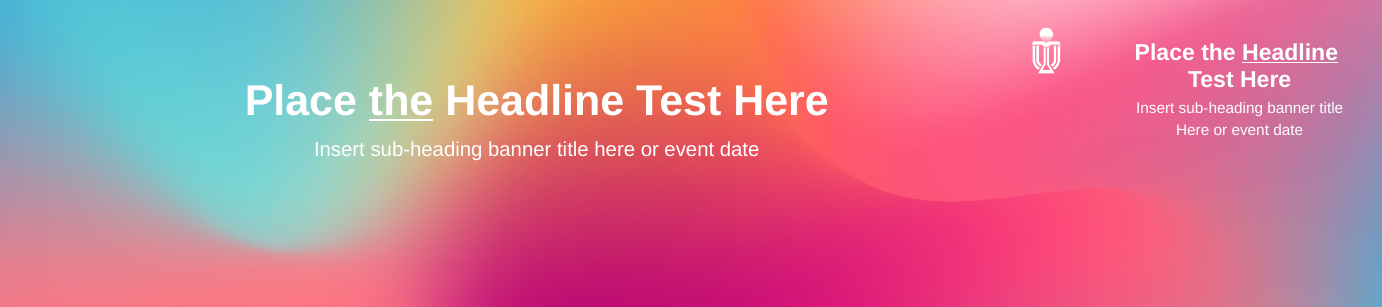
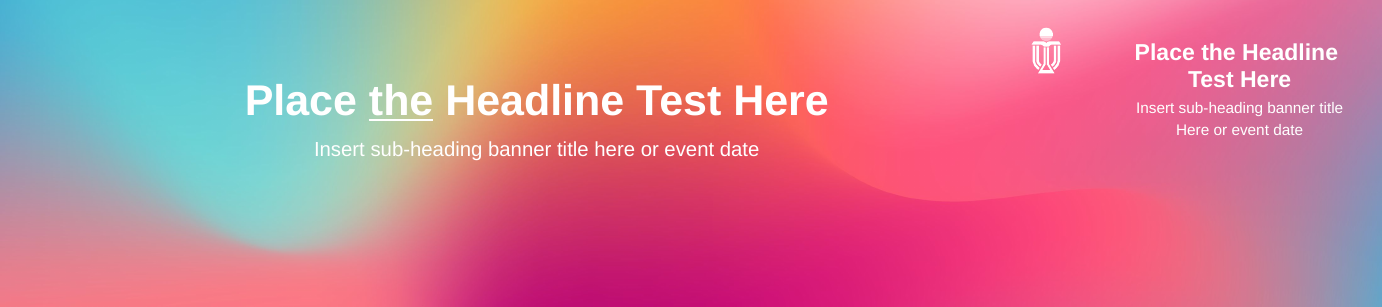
Headline underline: present -> none (1290, 53)
